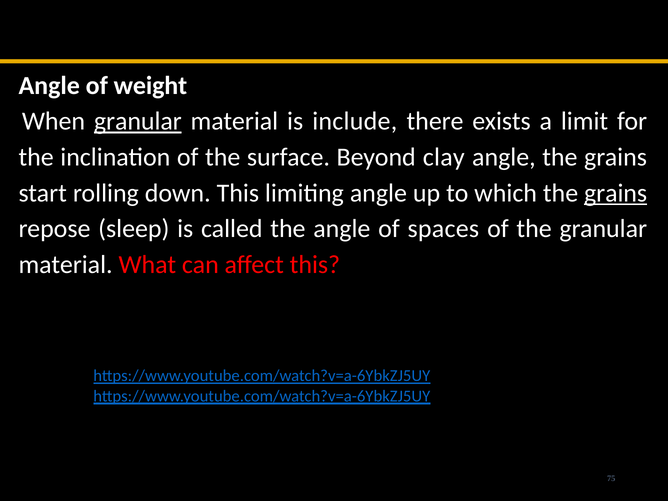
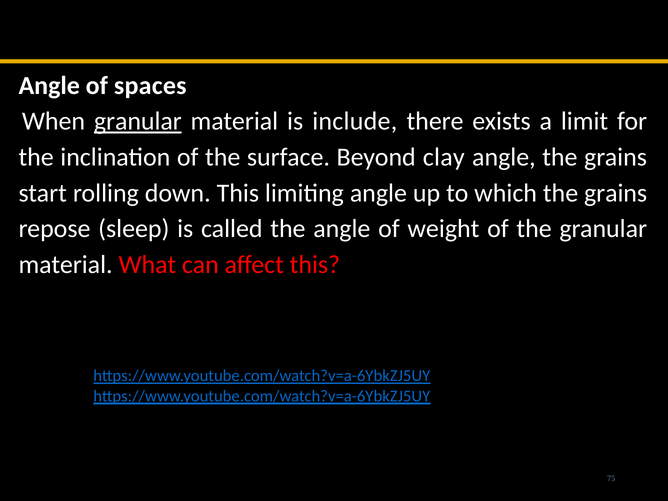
weight: weight -> spaces (150, 85)
grains underline: present -> none (616, 193)
spaces: spaces -> weight (443, 229)
